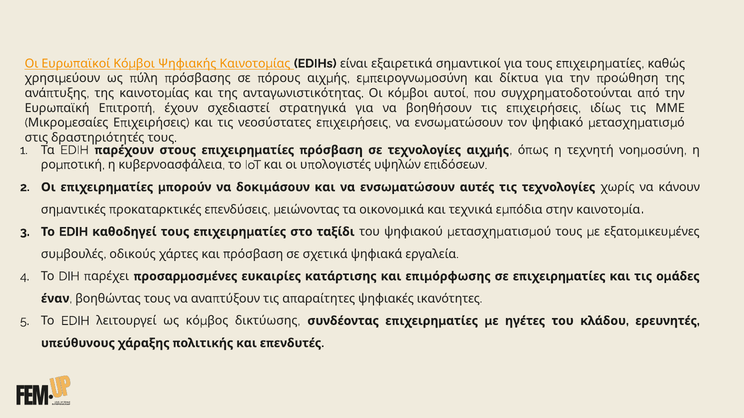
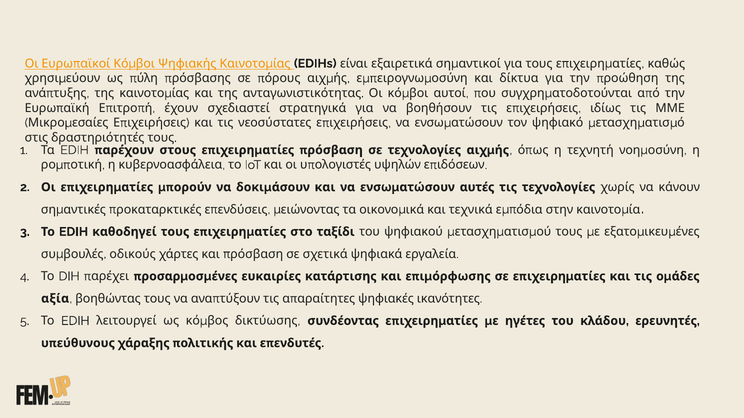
έναν: έναν -> αξία (55, 299)
